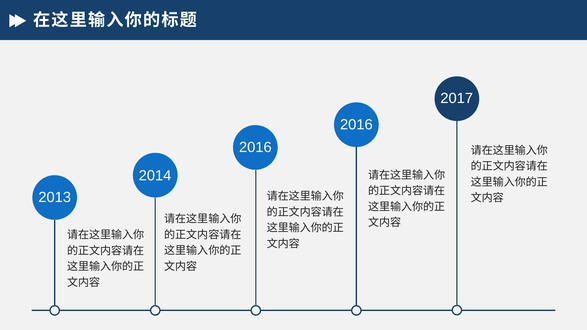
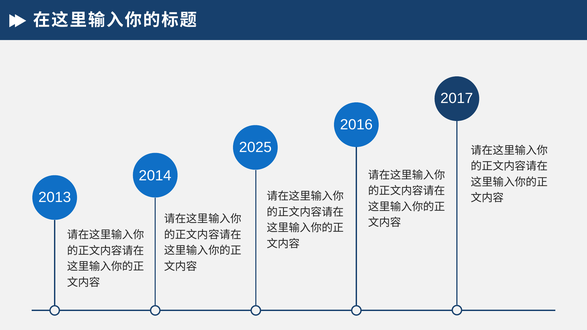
2016: 2016 -> 2025 (255, 147)
